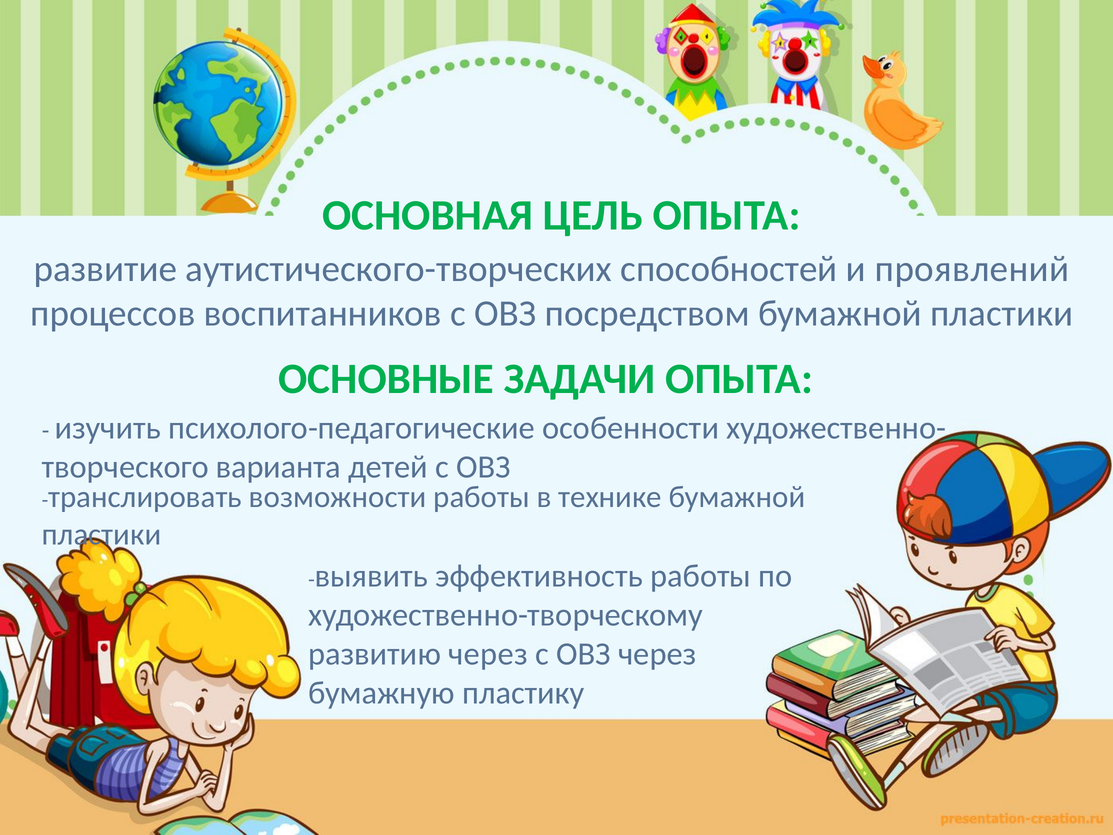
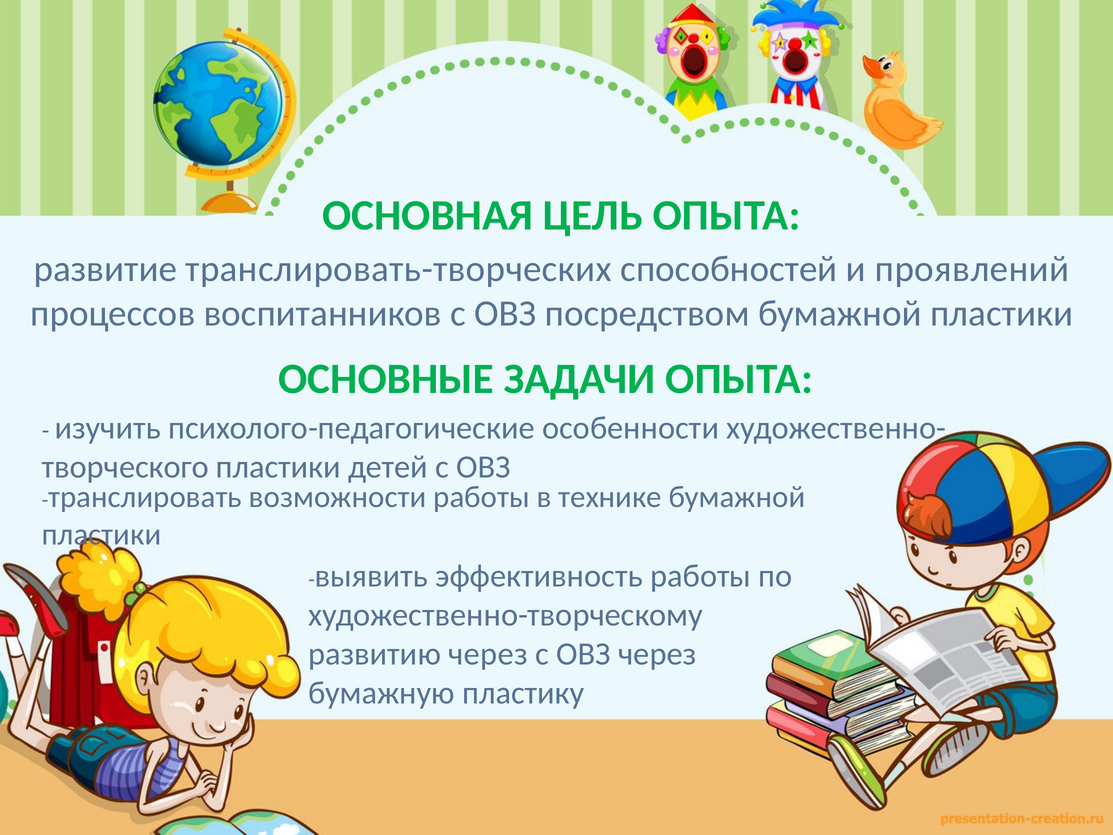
аутистического-творческих: аутистического-творческих -> транслировать-творческих (399, 269)
варианта: варианта -> пластики (278, 467)
